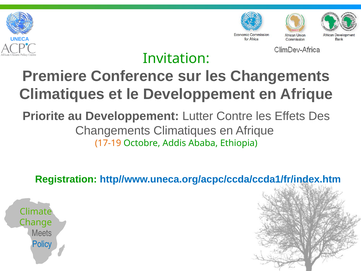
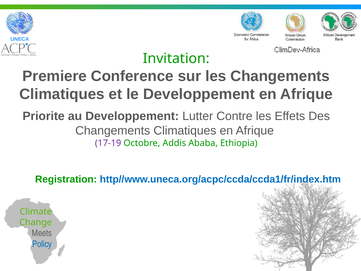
17-19 colour: orange -> purple (108, 143)
